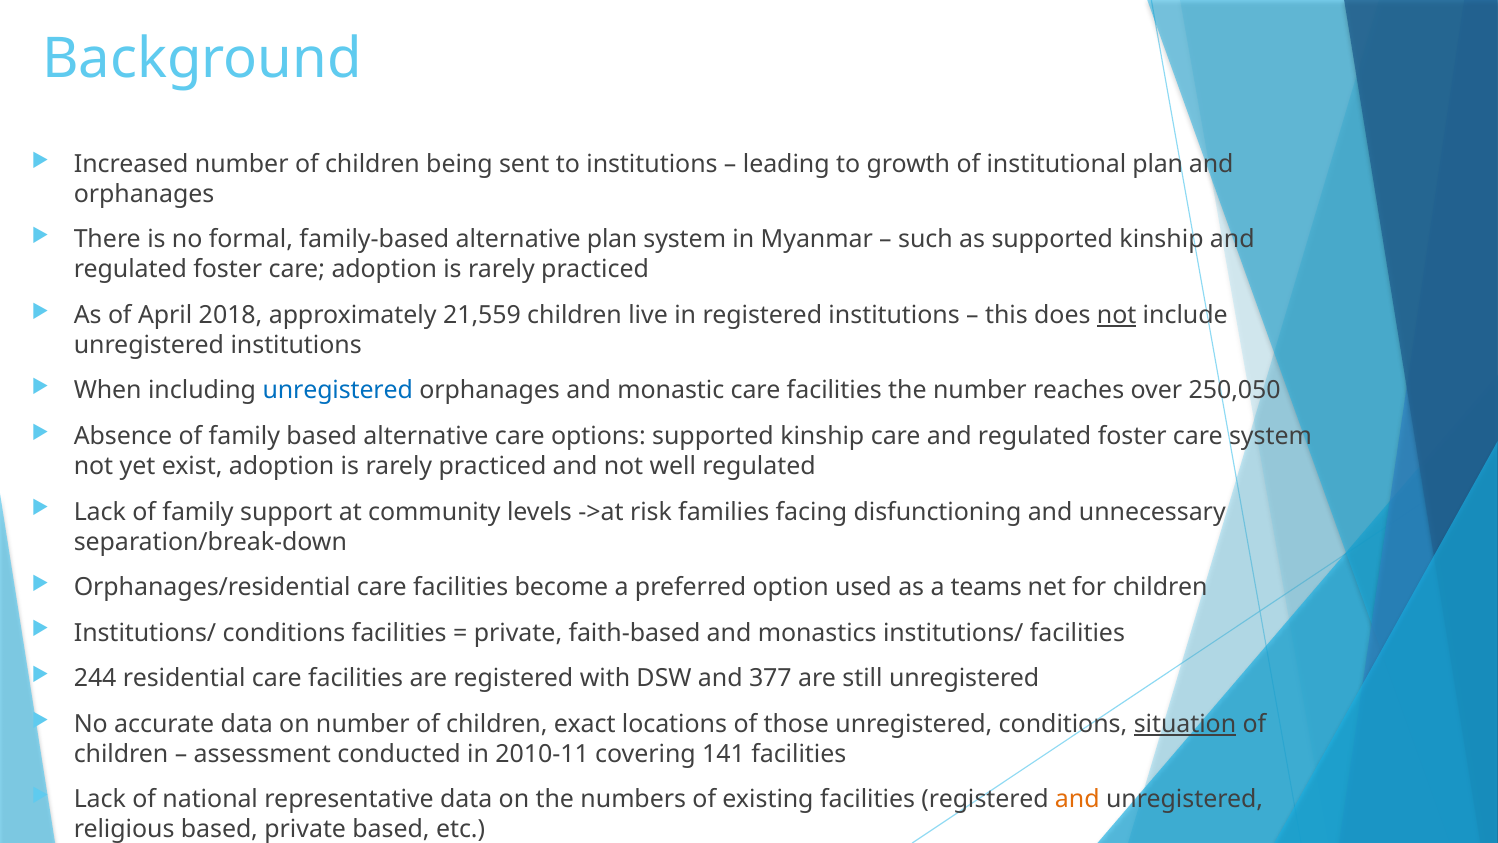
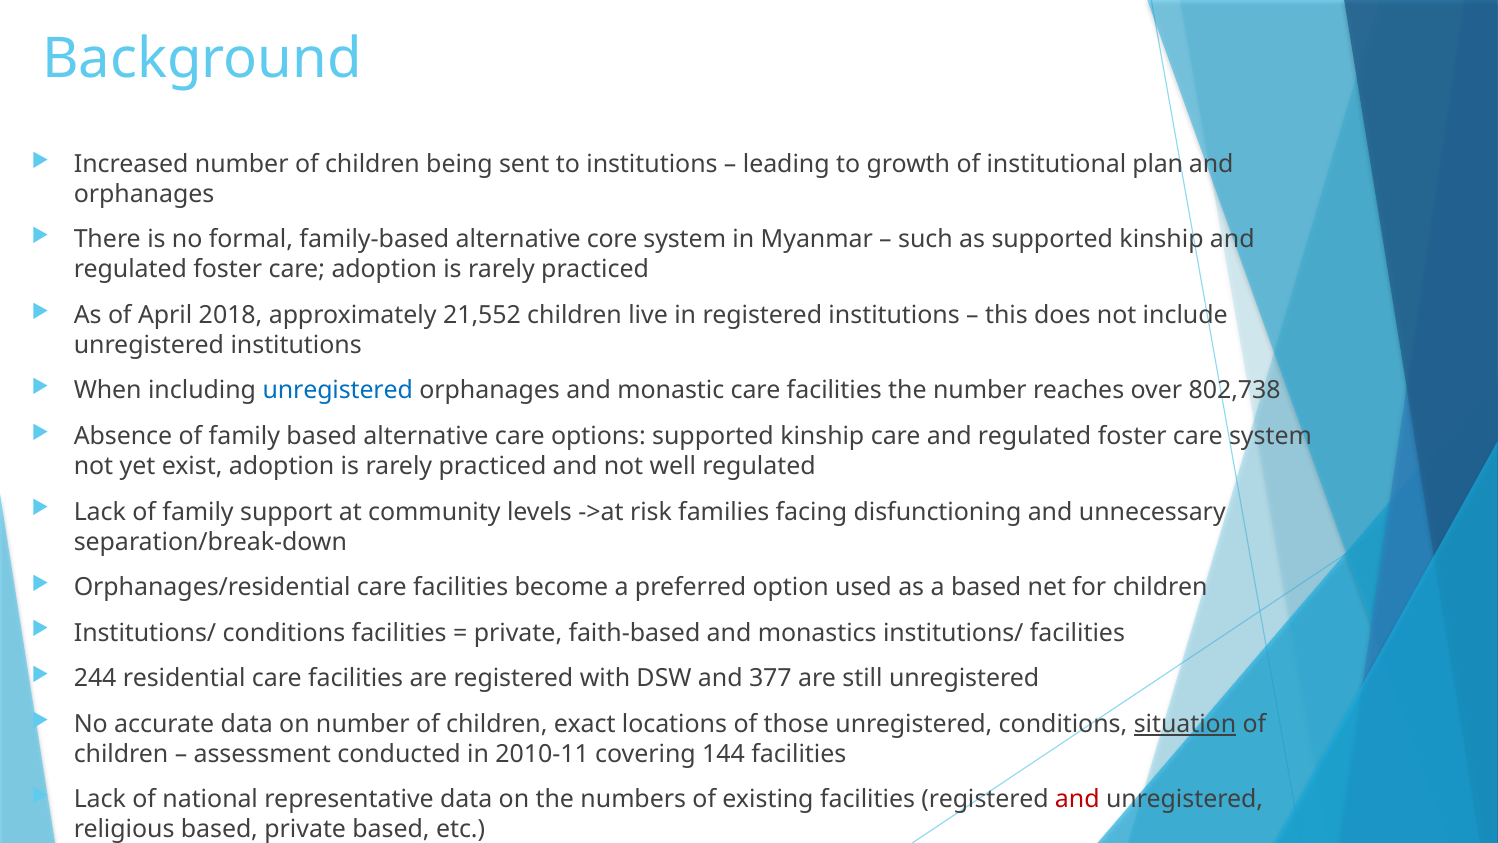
alternative plan: plan -> core (612, 240)
21,559: 21,559 -> 21,552 (482, 315)
not underline: present -> none (1117, 315)
250,050: 250,050 -> 802,738 (1235, 391)
a teams: teams -> based (986, 587)
141: 141 -> 144 (724, 754)
and colour: orange -> red (1077, 799)
